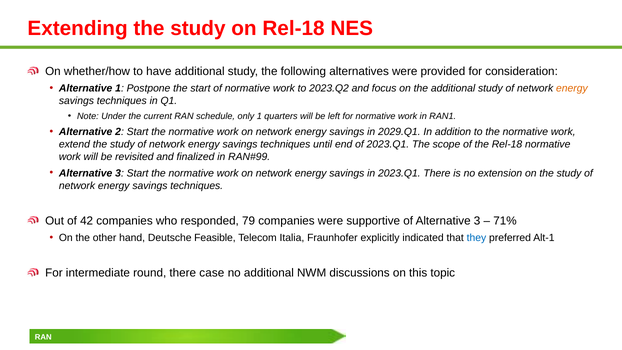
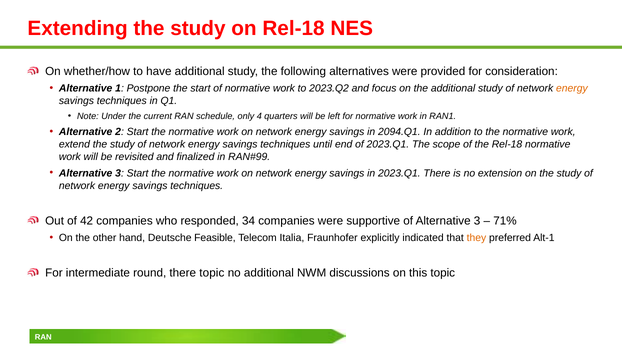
only 1: 1 -> 4 (259, 116)
2029.Q1: 2029.Q1 -> 2094.Q1 (399, 132)
79: 79 -> 34 (249, 221)
they colour: blue -> orange (476, 238)
there case: case -> topic (212, 273)
